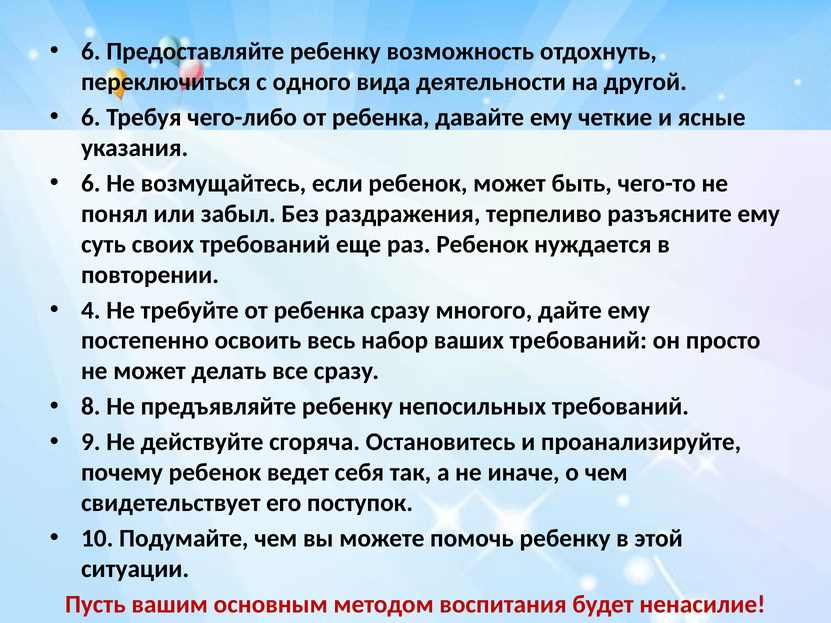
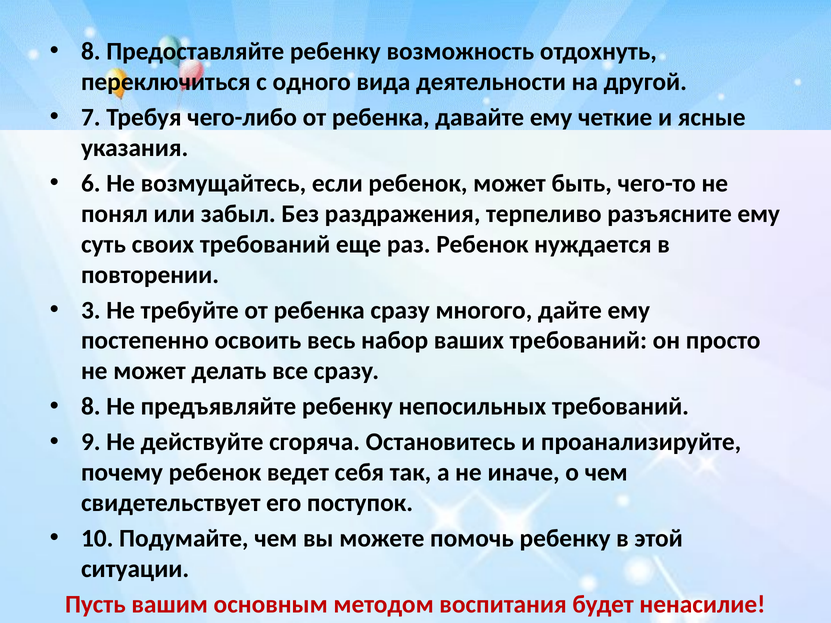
6: 6 -> 8 (91, 51)
6: 6 -> 7 (91, 117)
4: 4 -> 3 (91, 310)
